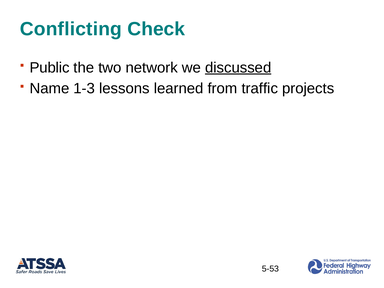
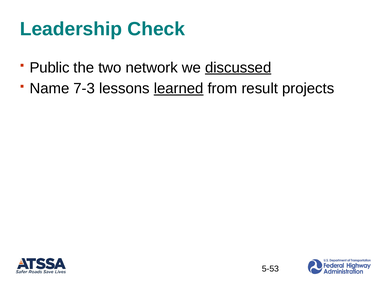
Conflicting: Conflicting -> Leadership (71, 29)
1-3: 1-3 -> 7-3 (84, 89)
learned underline: none -> present (179, 89)
traffic: traffic -> result (260, 89)
